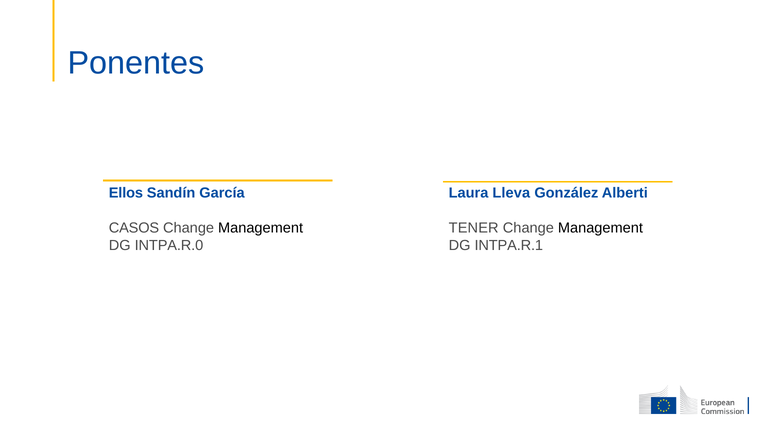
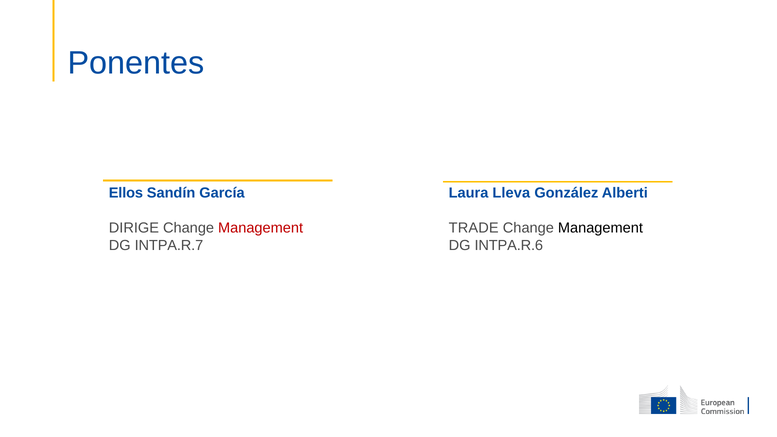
CASOS: CASOS -> DIRIGE (134, 228)
Management colour: black -> red (261, 228)
TENER: TENER -> TRADE (474, 228)
INTPA.R.0: INTPA.R.0 -> INTPA.R.7 (169, 246)
INTPA.R.1: INTPA.R.1 -> INTPA.R.6 (509, 246)
